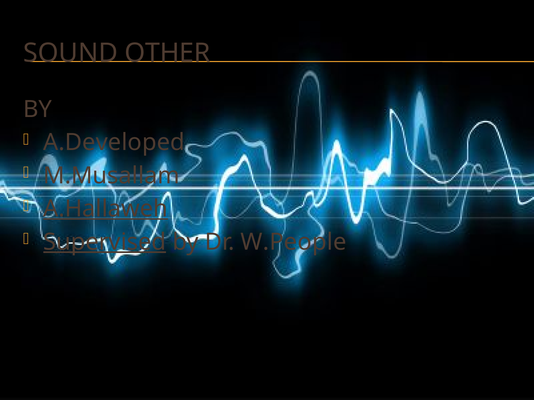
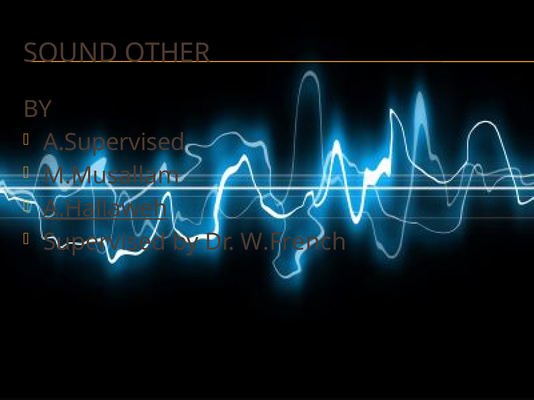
A.Developed: A.Developed -> A.Supervised (114, 143)
Supervised underline: present -> none (105, 242)
W.People: W.People -> W.French (294, 242)
